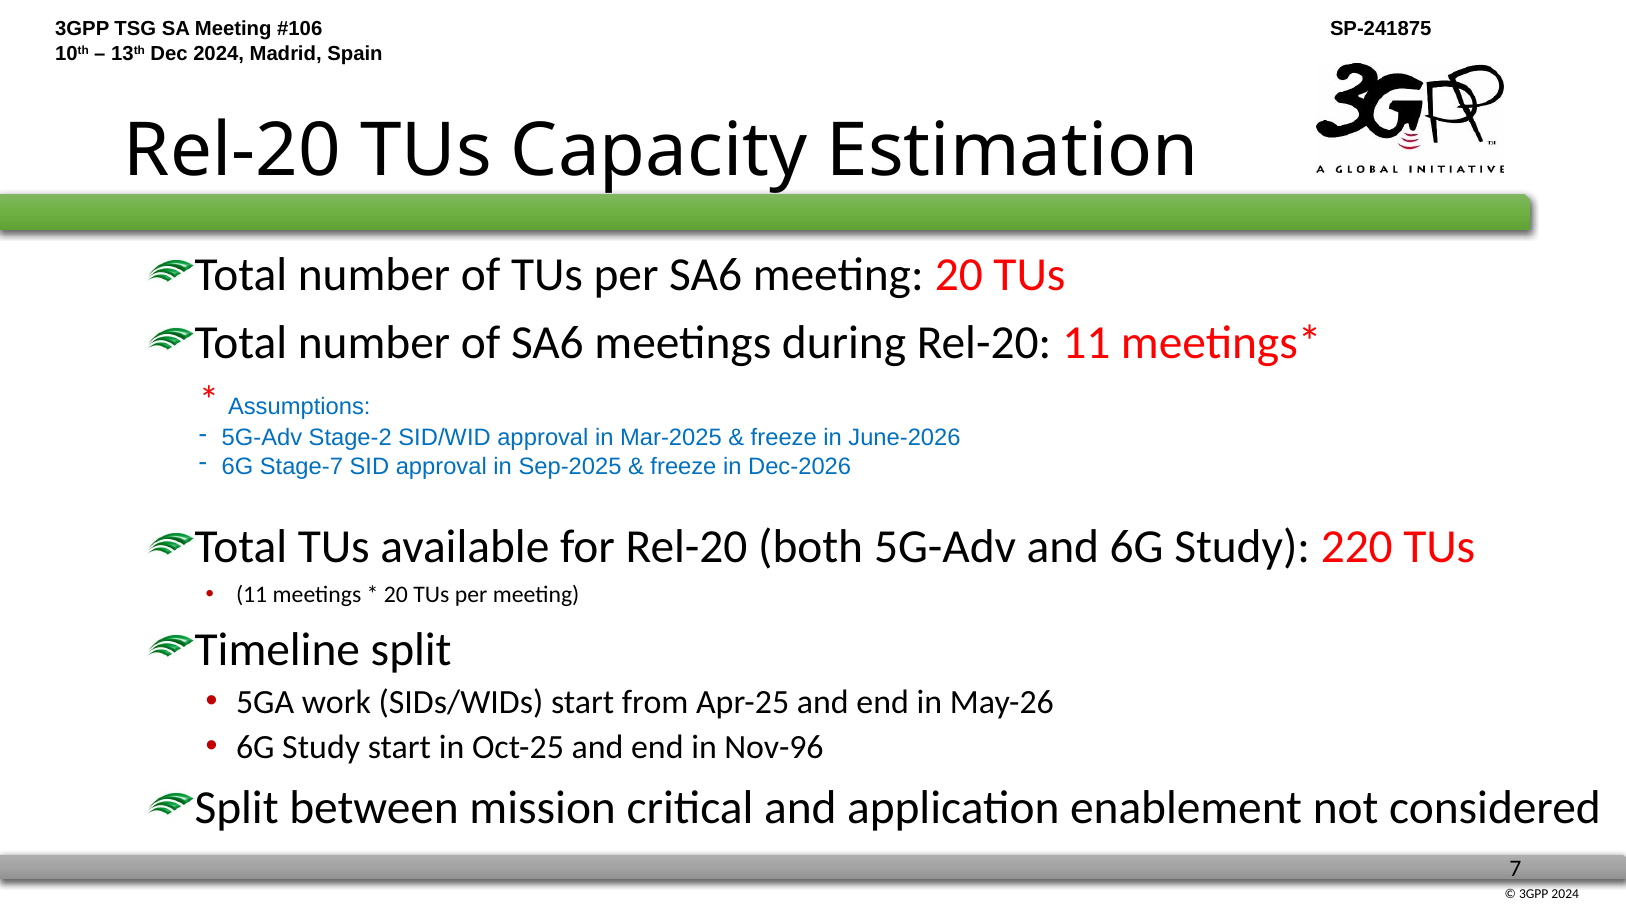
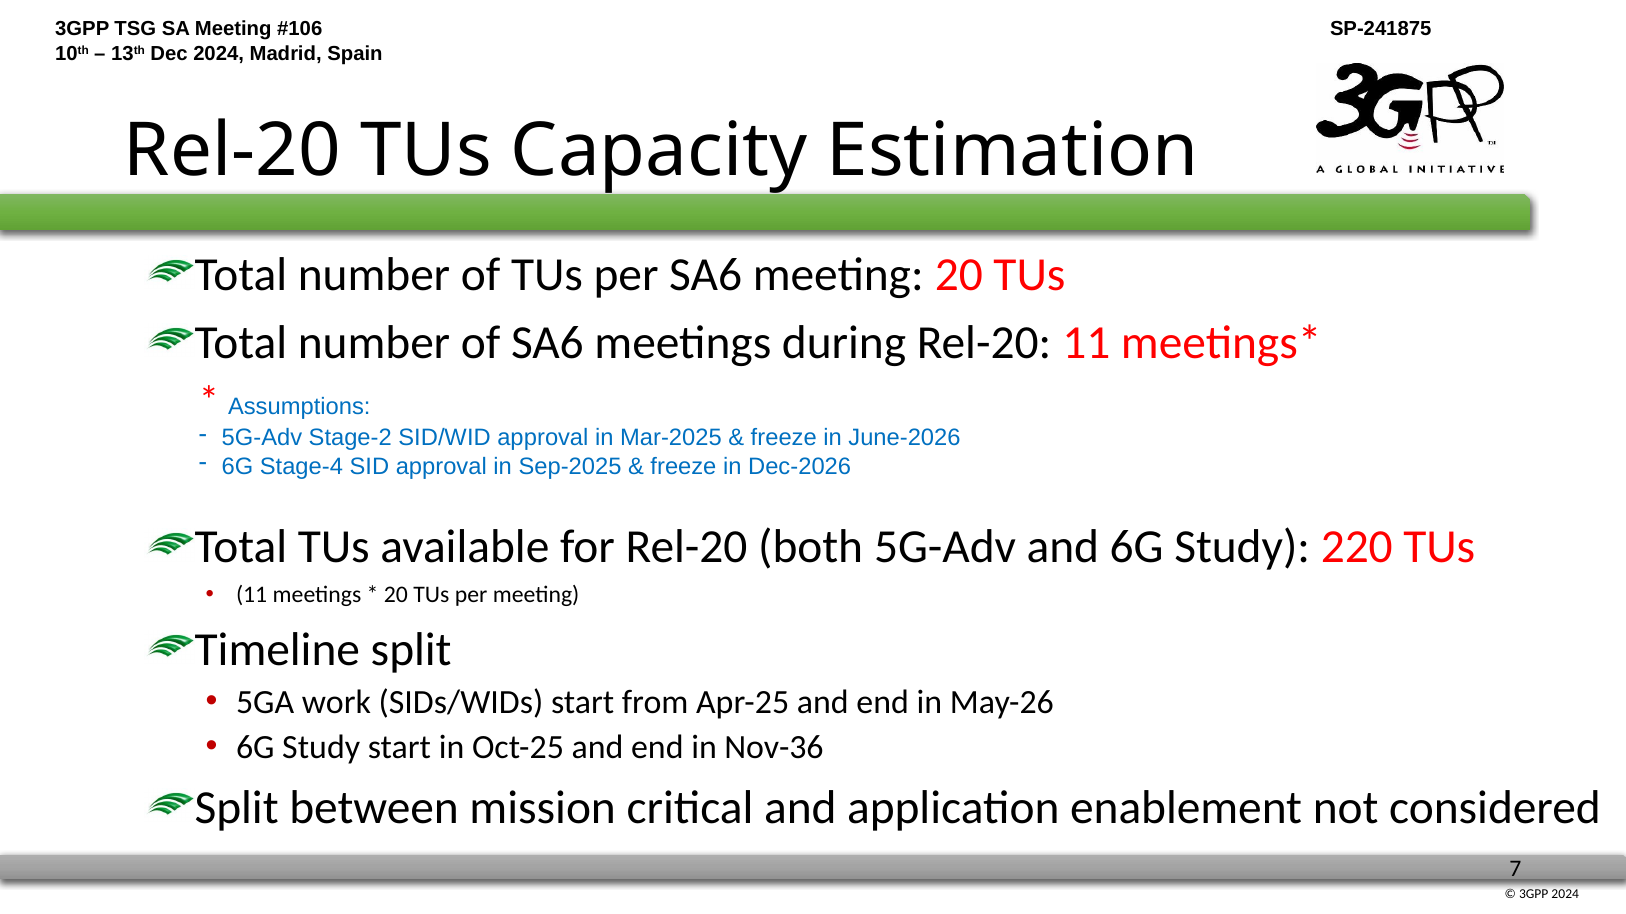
Stage-7: Stage-7 -> Stage-4 (301, 467)
Nov-96: Nov-96 -> Nov-36 (774, 747)
